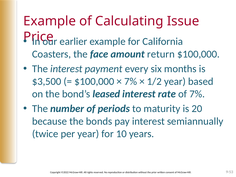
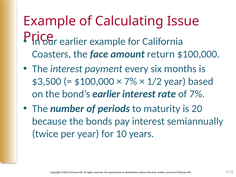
bond’s leased: leased -> earlier (106, 94)
